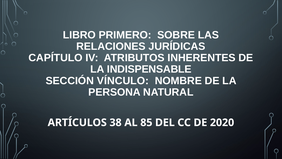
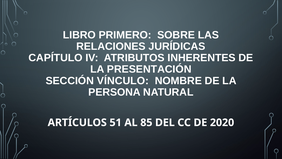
INDISPENSABLE: INDISPENSABLE -> PRESENTACIÓN (149, 69)
38: 38 -> 51 (116, 122)
